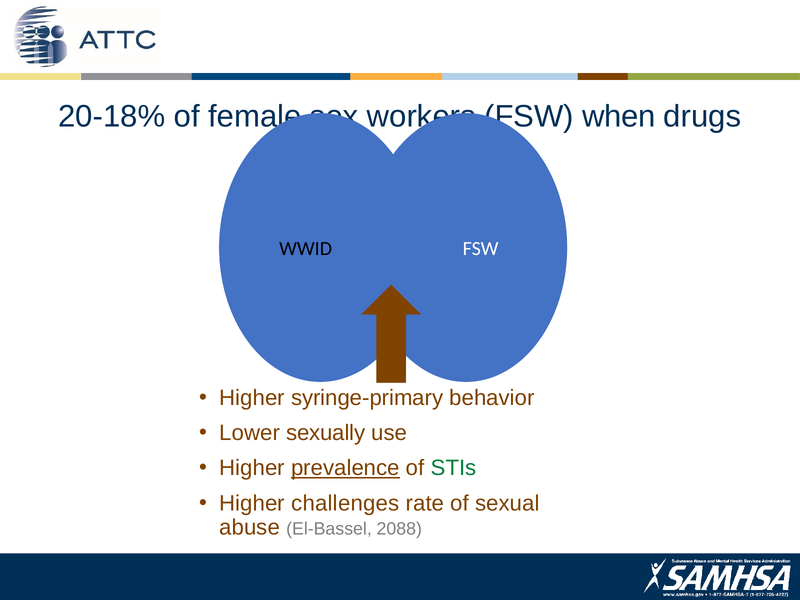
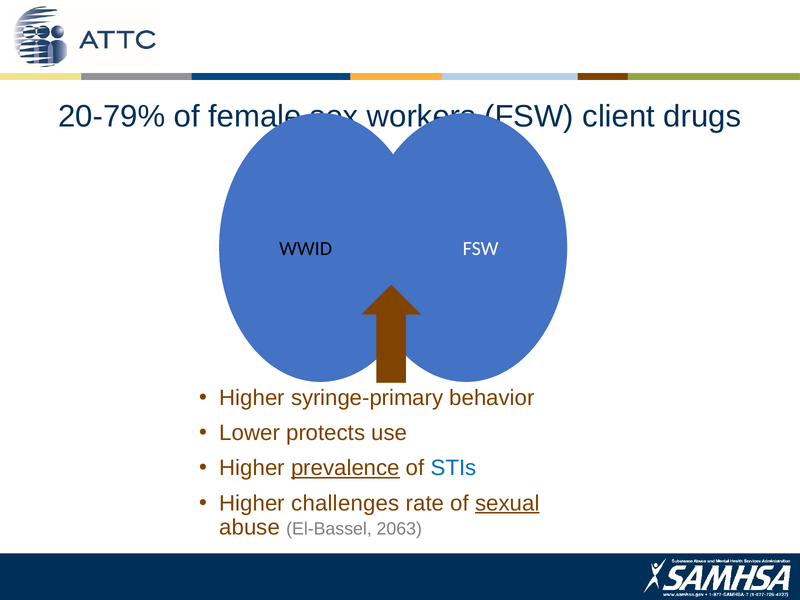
20-18%: 20-18% -> 20-79% (112, 116)
when: when -> client (619, 116)
sexually: sexually -> protects (326, 433)
STIs colour: green -> blue (454, 468)
sexual underline: none -> present (507, 503)
2088: 2088 -> 2063 (399, 529)
